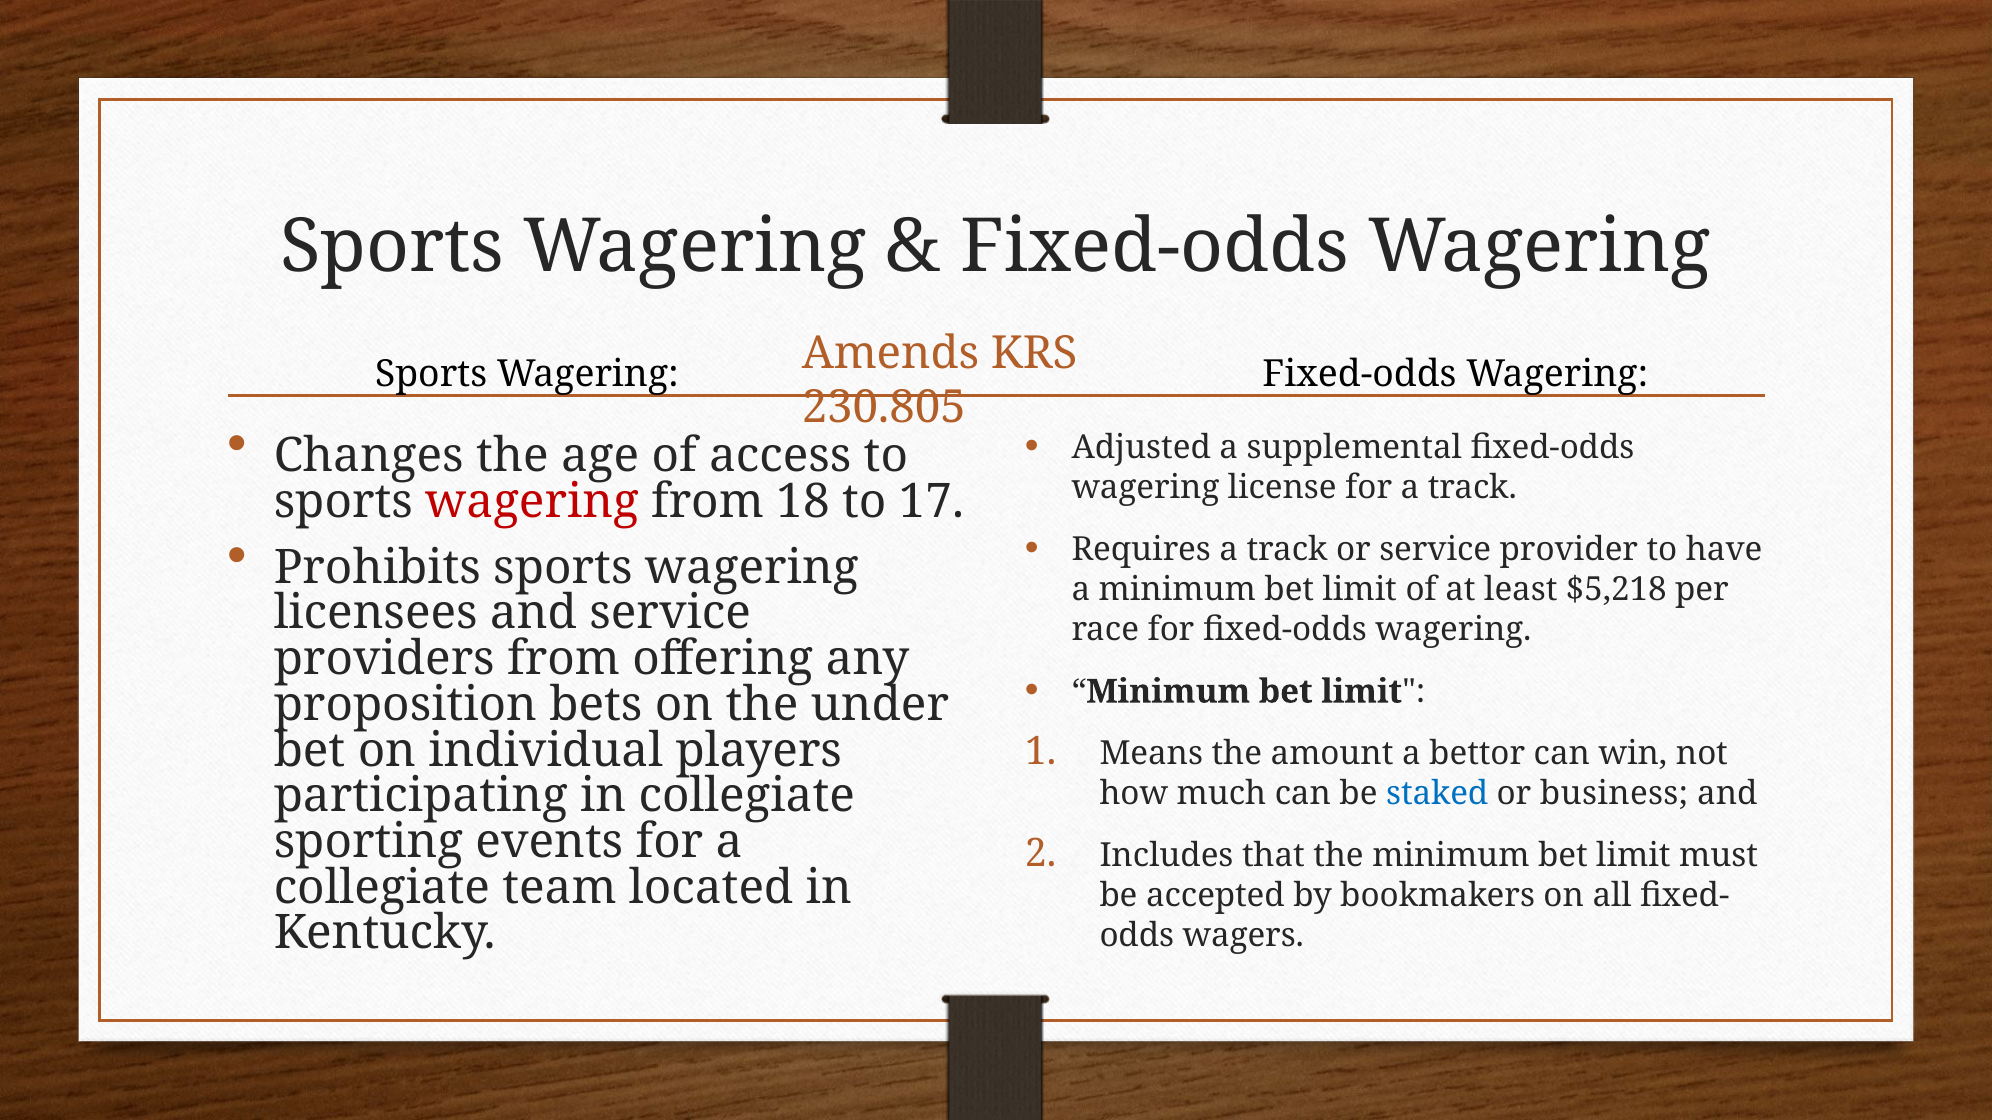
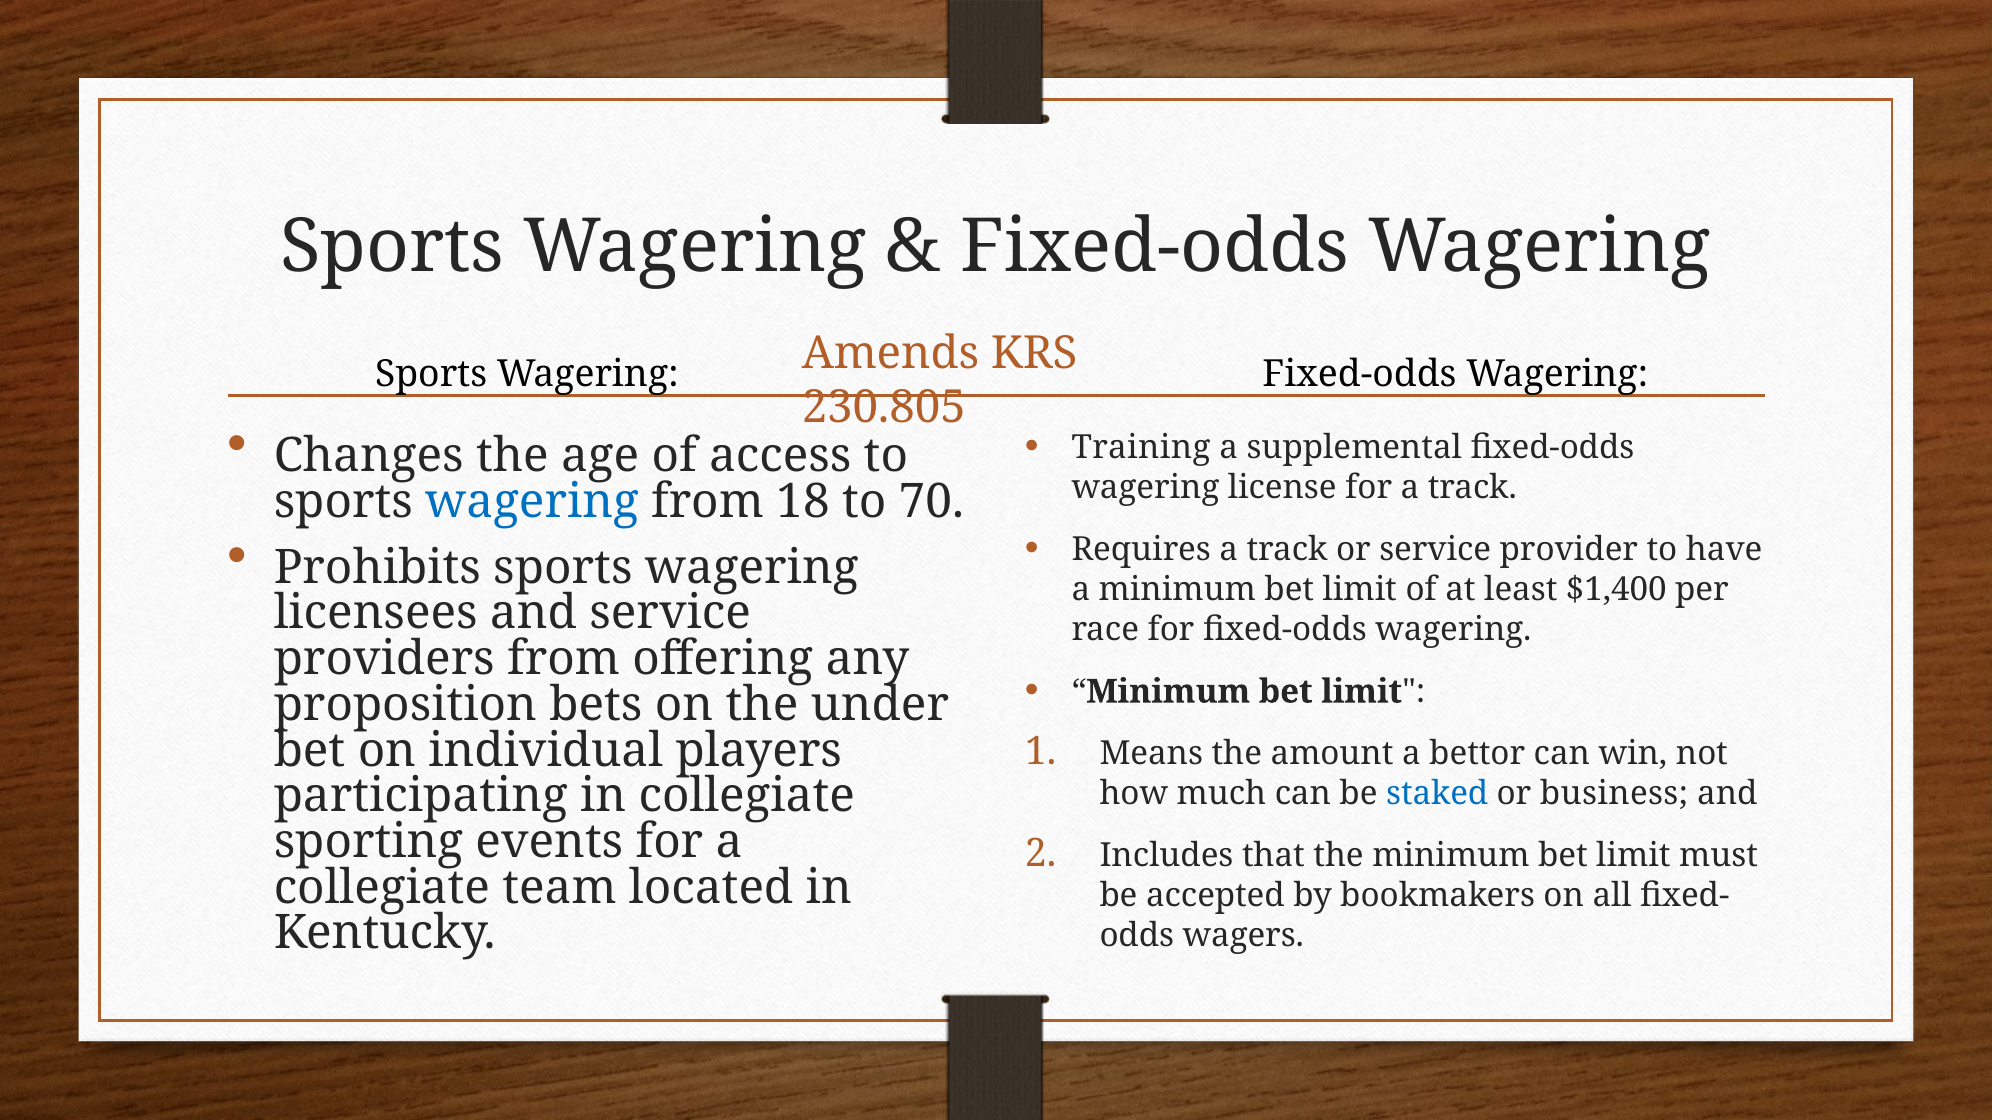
Adjusted: Adjusted -> Training (1141, 448)
wagering colour: red -> blue (532, 502)
17: 17 -> 70 (931, 502)
$5,218: $5,218 -> $1,400 (1616, 590)
